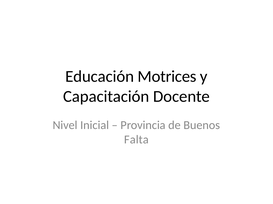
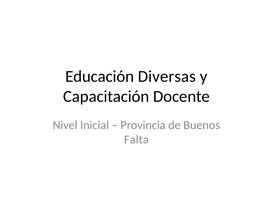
Motrices: Motrices -> Diversas (167, 77)
